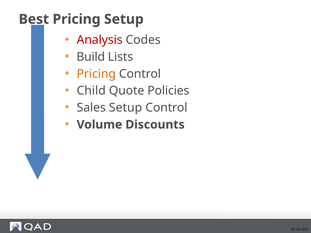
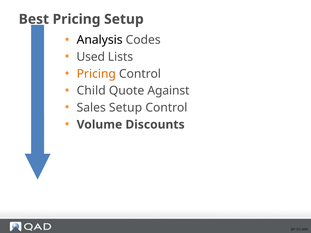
Analysis colour: red -> black (100, 40)
Build: Build -> Used (91, 57)
Policies: Policies -> Against (168, 91)
